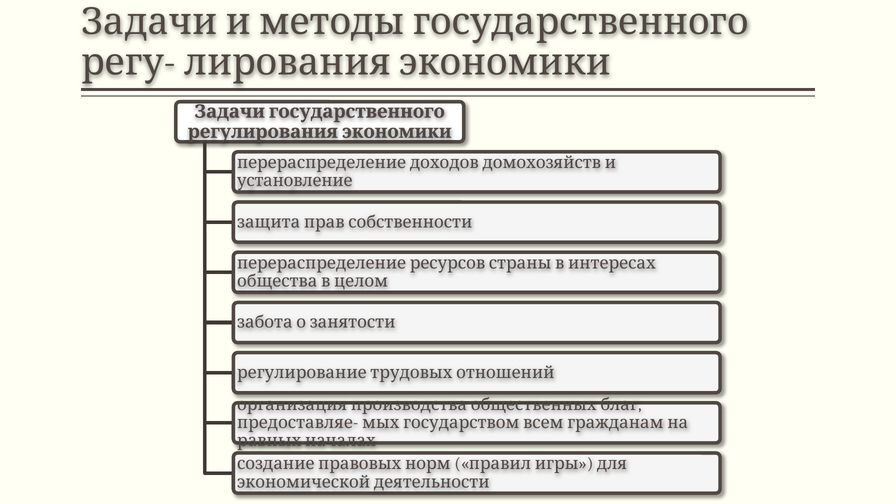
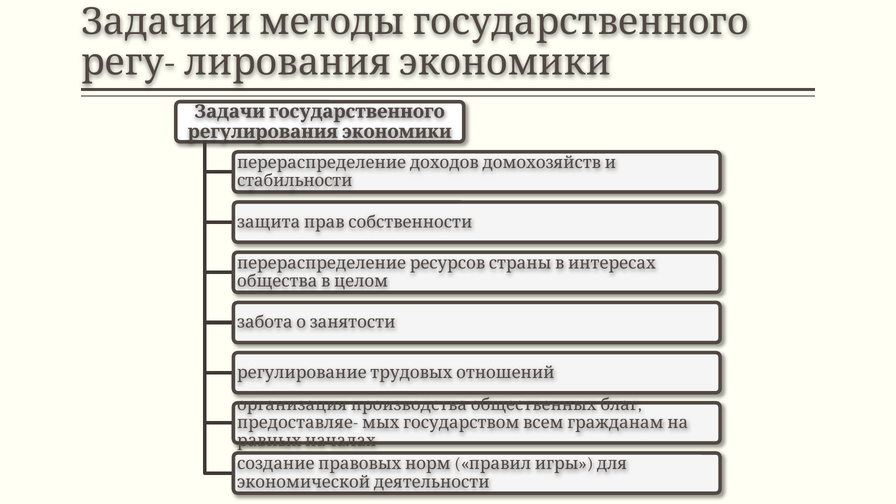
установление: установление -> стабильности (295, 181)
